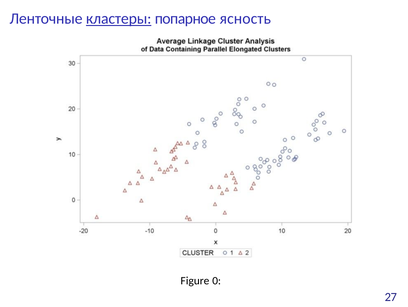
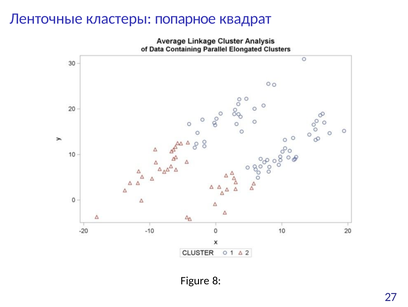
кластеры underline: present -> none (119, 19)
ясность: ясность -> квадрат (245, 19)
0: 0 -> 8 (217, 280)
